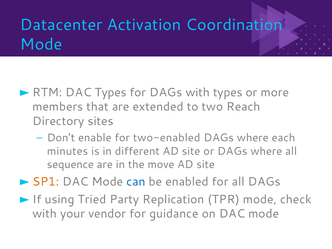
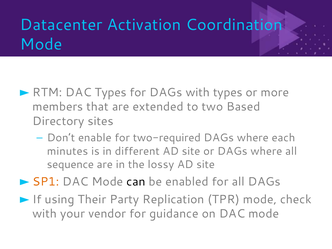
Reach: Reach -> Based (243, 107)
two-enabled: two-enabled -> two-required (167, 138)
move: move -> lossy (161, 164)
can colour: blue -> black (136, 182)
Tried: Tried -> Their (92, 199)
